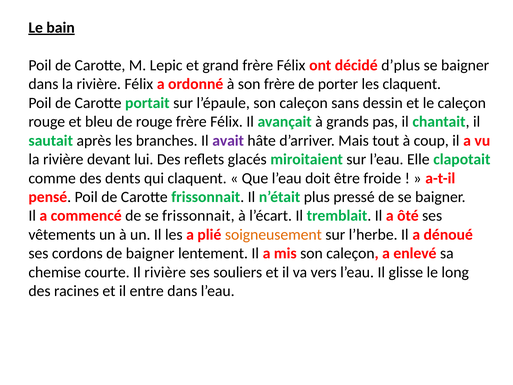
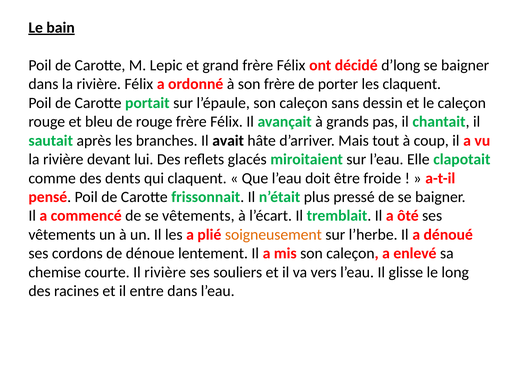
d’plus: d’plus -> d’long (401, 65)
avait colour: purple -> black (228, 140)
se frissonnait: frissonnait -> vêtements (198, 216)
de baigner: baigner -> dénoue (150, 253)
